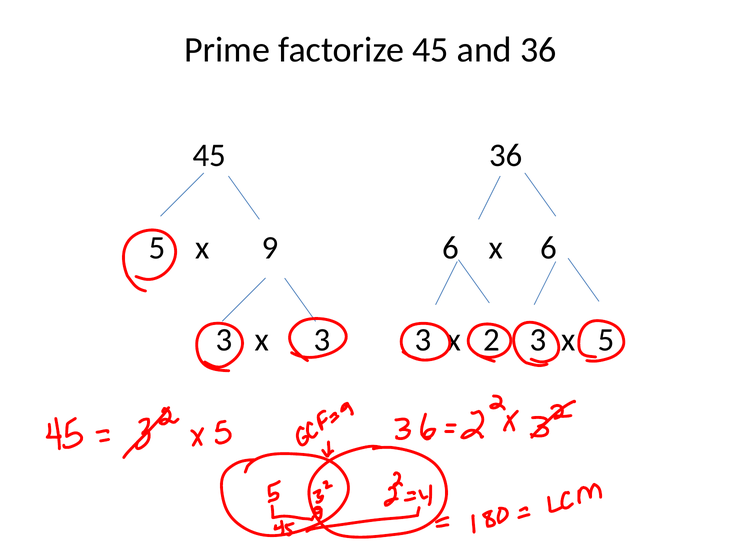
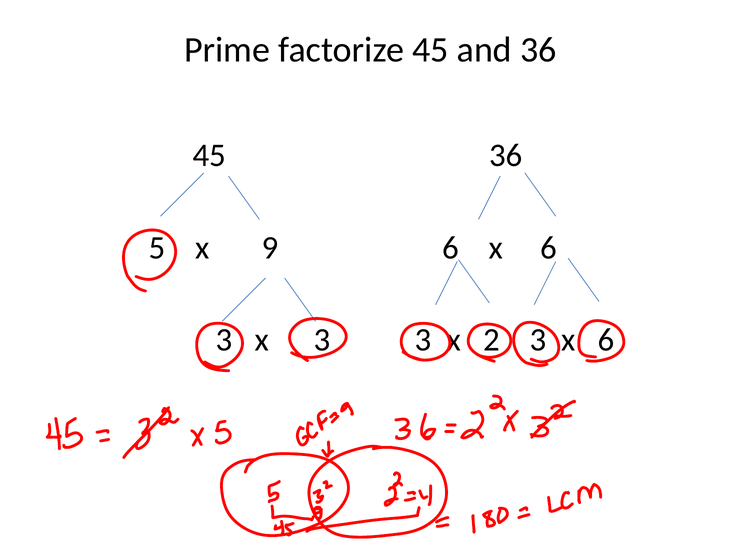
3 x 5: 5 -> 6 (606, 340)
